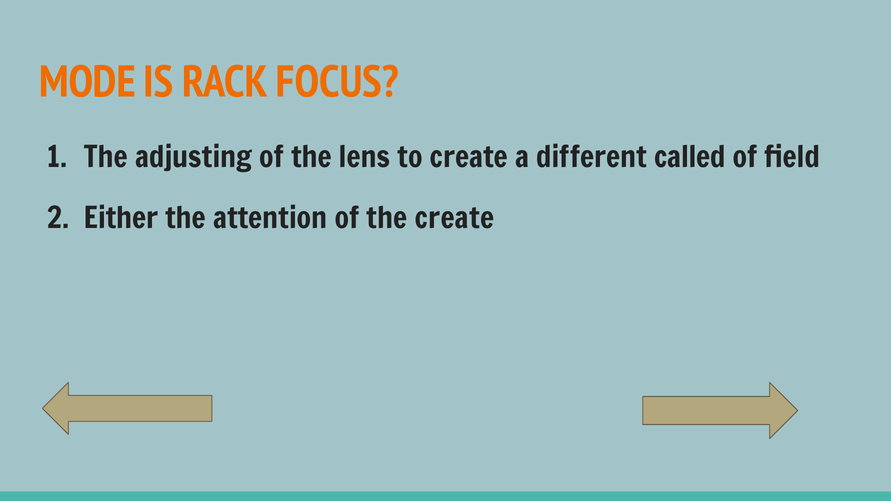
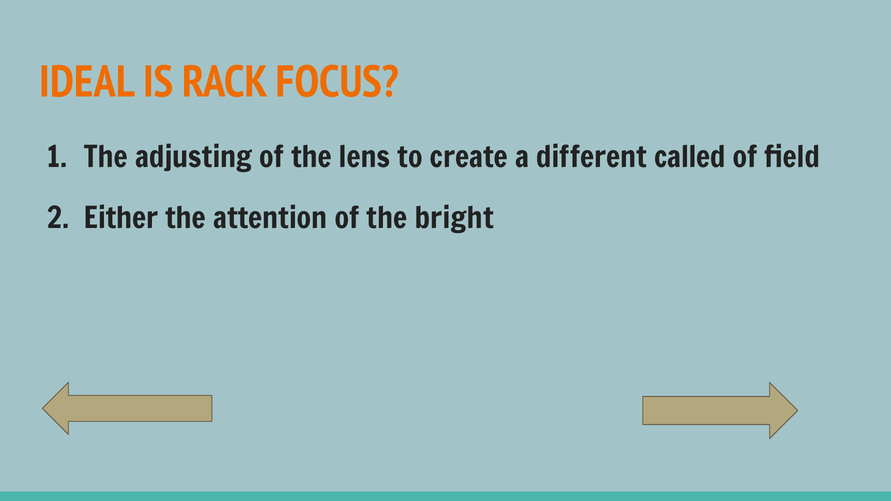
MODE: MODE -> IDEAL (87, 82)
the create: create -> bright (454, 218)
